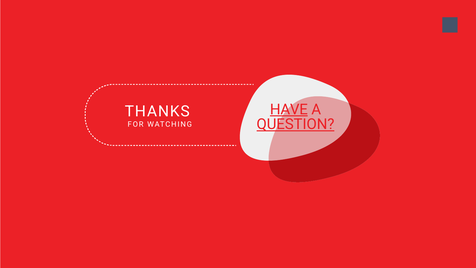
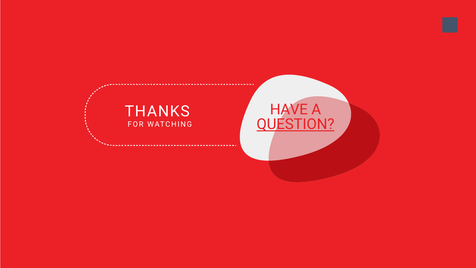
HAVE underline: present -> none (289, 109)
